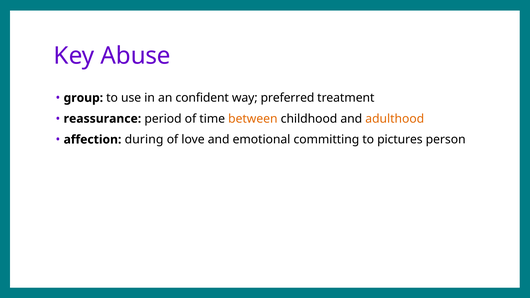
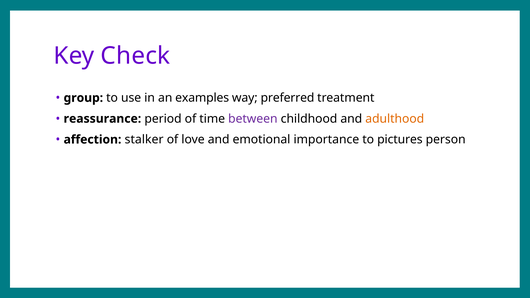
Abuse: Abuse -> Check (135, 56)
confident: confident -> examples (202, 98)
between colour: orange -> purple (253, 119)
during: during -> stalker (144, 140)
committing: committing -> importance (326, 140)
